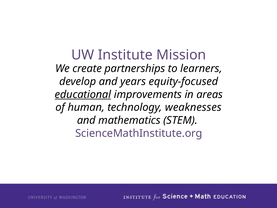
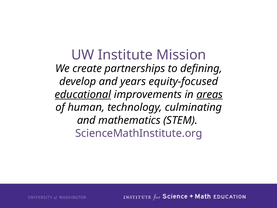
learners: learners -> defining (201, 69)
areas underline: none -> present (210, 94)
weaknesses: weaknesses -> culminating (193, 107)
